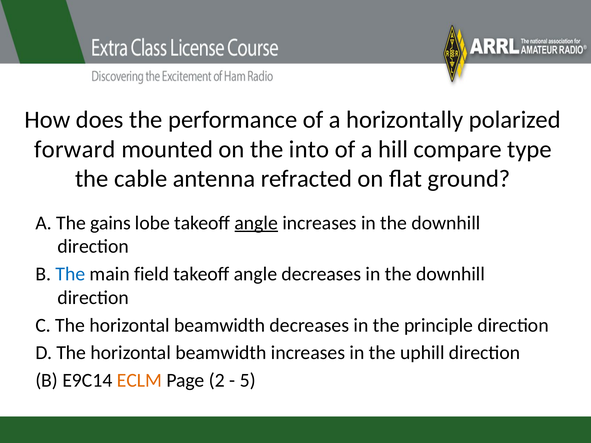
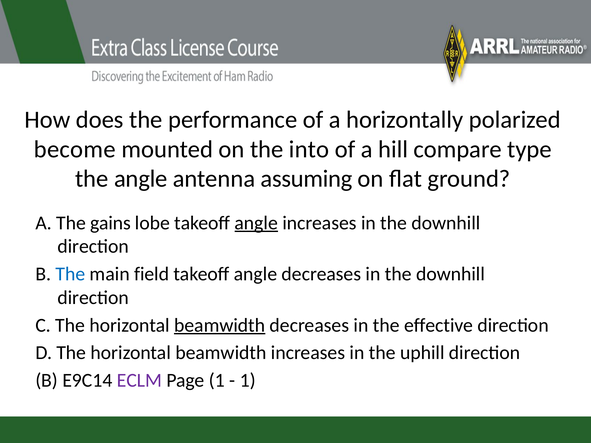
forward: forward -> become (75, 149)
the cable: cable -> angle (141, 179)
refracted: refracted -> assuming (307, 179)
beamwidth underline: none -> present (220, 325)
principle: principle -> effective (439, 325)
ECLM colour: orange -> purple (139, 381)
Page 2: 2 -> 1 (217, 381)
5: 5 -> 1 (248, 381)
